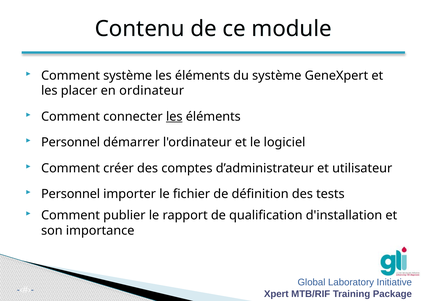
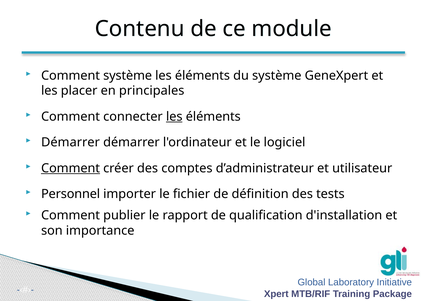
ordinateur: ordinateur -> principales (152, 91)
Personnel: Personnel -> Démarrer (70, 143)
Comment underline: none -> present (71, 168)
